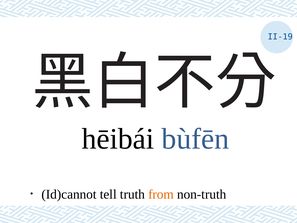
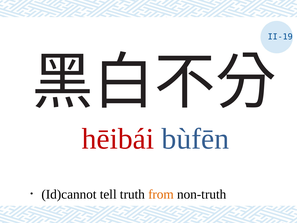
hēibái colour: black -> red (118, 139)
